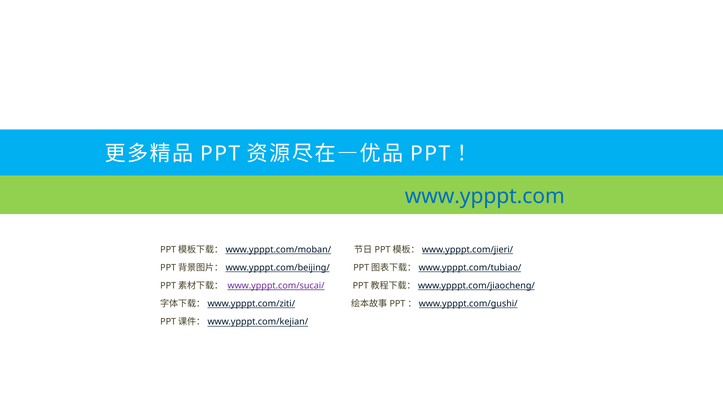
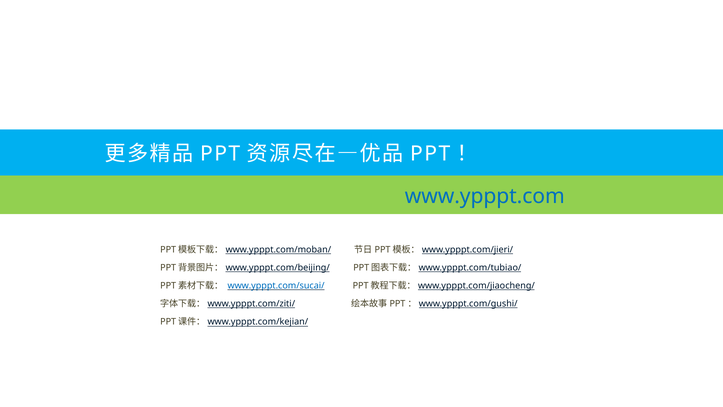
www.ypppt.com/sucai/ colour: purple -> blue (276, 286)
